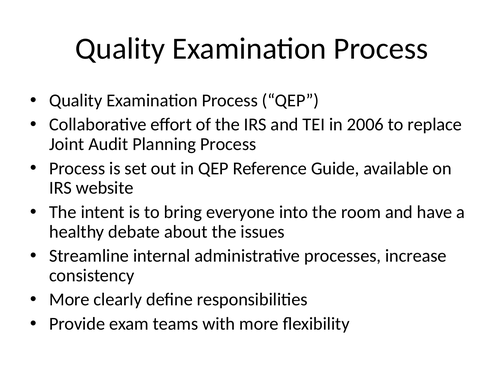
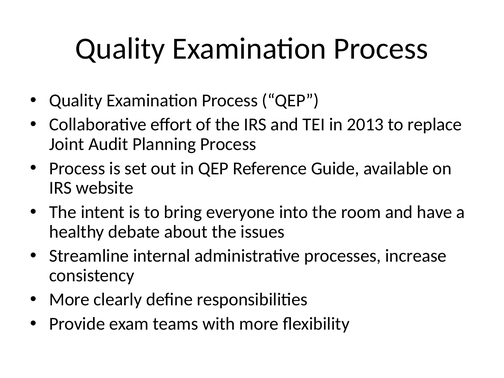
2006: 2006 -> 2013 (365, 125)
